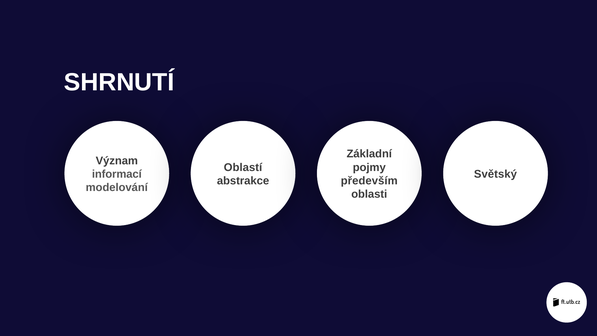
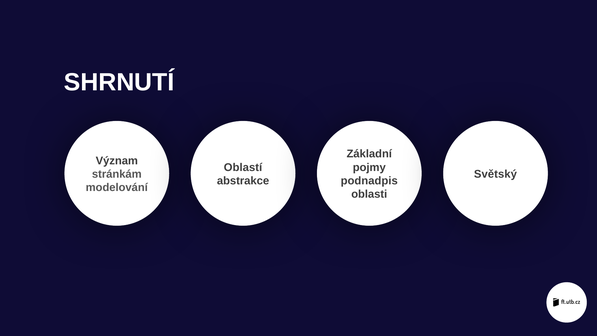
informací: informací -> stránkám (117, 174)
především: především -> podnadpis (369, 181)
